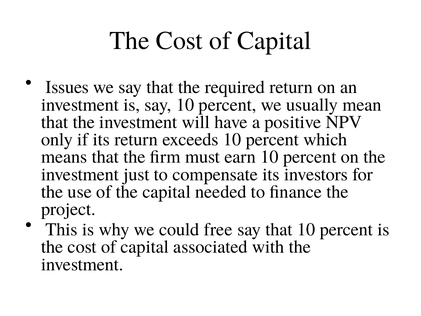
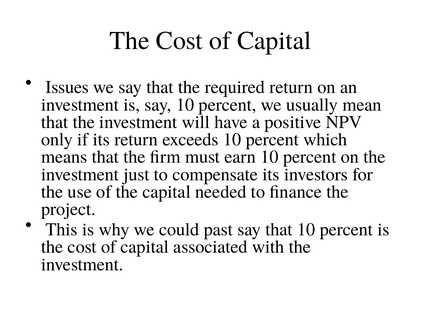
free: free -> past (218, 229)
